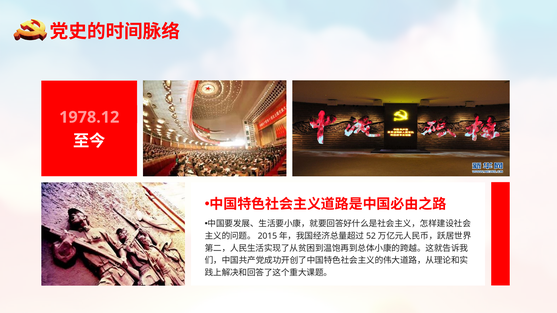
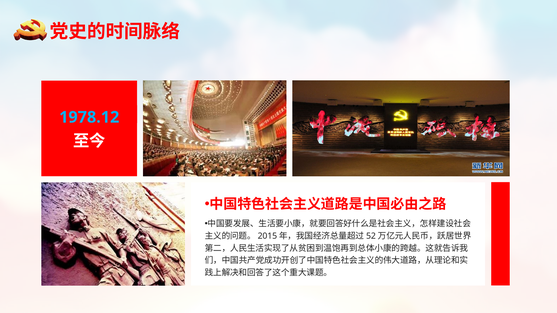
1978.12 colour: pink -> light blue (89, 117)
